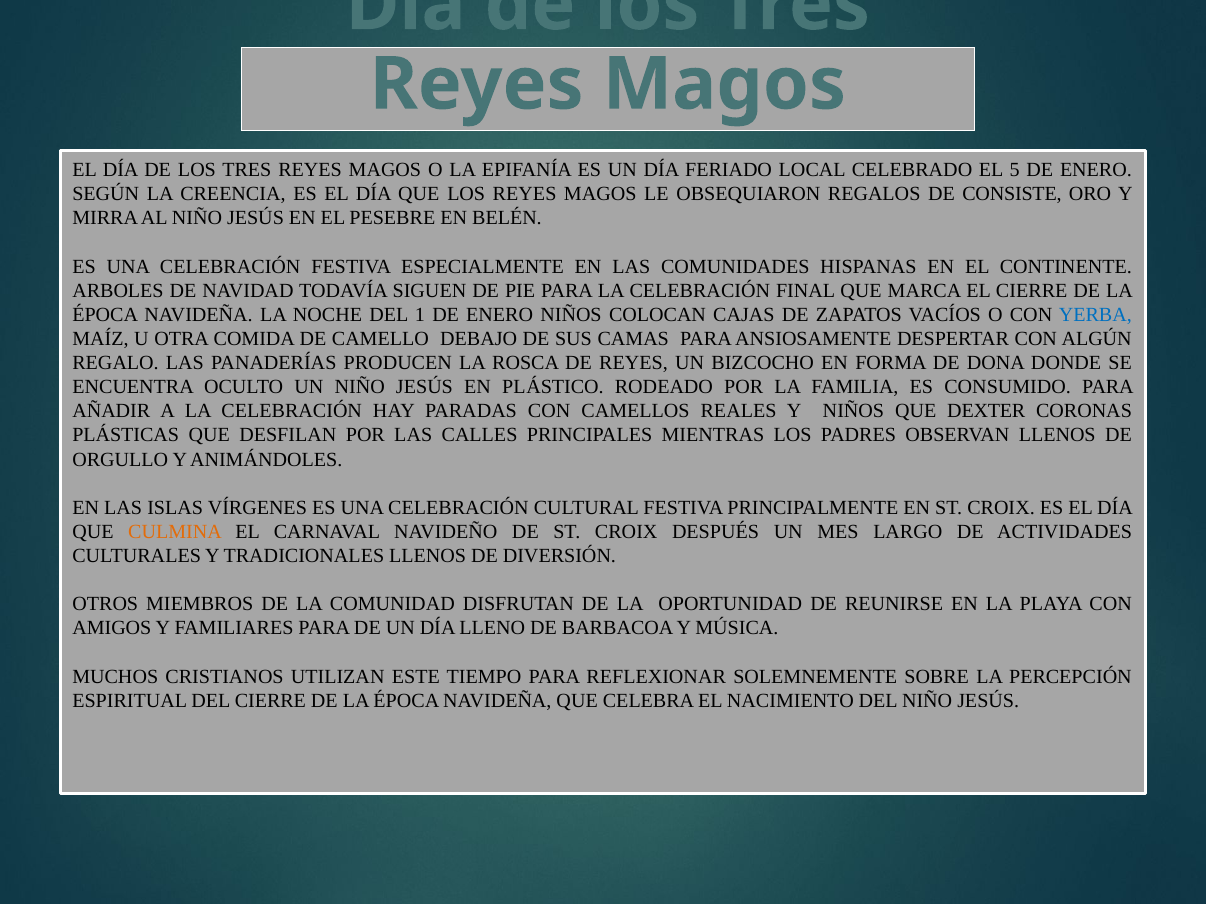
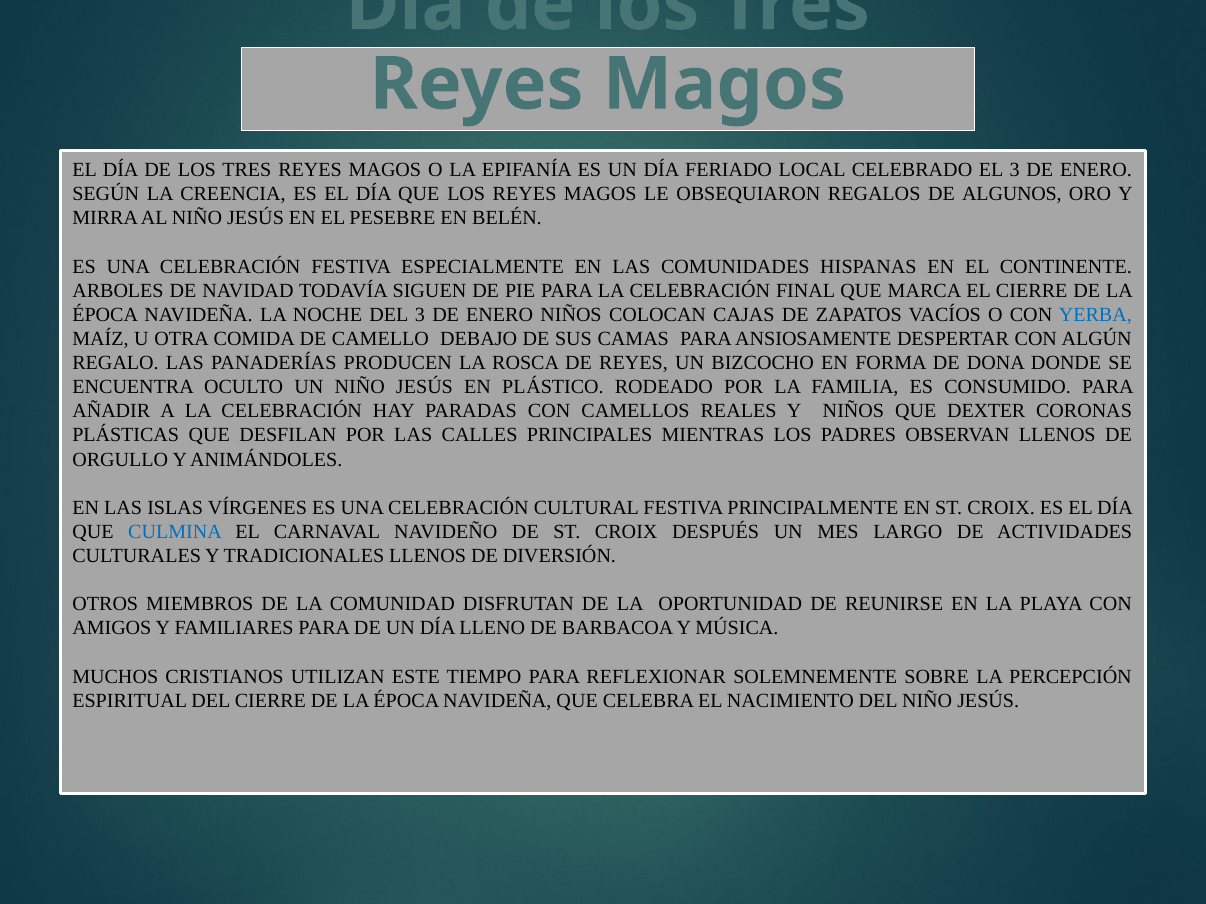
EL 5: 5 -> 3 (1015, 170)
CONSISTE: CONSISTE -> ALGUNOS (1012, 194)
DEL 1: 1 -> 3 (420, 315)
CULMINA colour: orange -> blue (175, 532)
